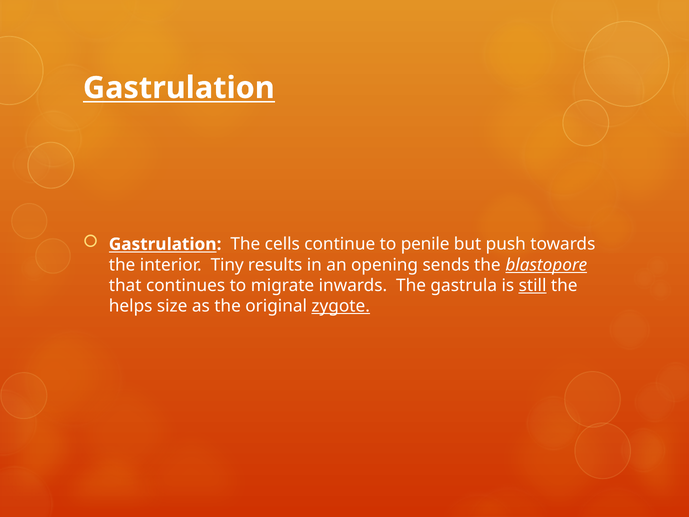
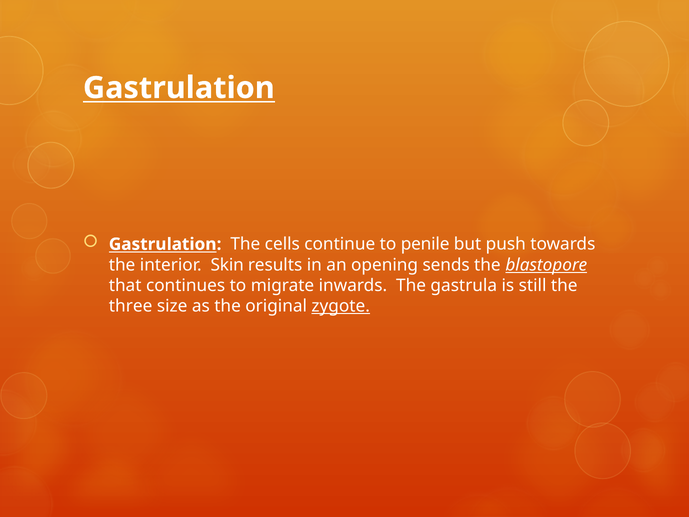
Tiny: Tiny -> Skin (227, 265)
still underline: present -> none (533, 285)
helps: helps -> three (131, 306)
